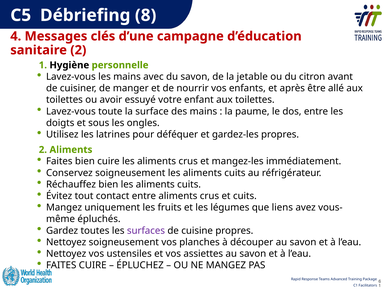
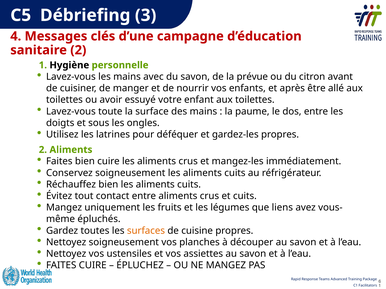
8: 8 -> 3 (146, 15)
jetable: jetable -> prévue (252, 77)
surfaces colour: purple -> orange (146, 231)
